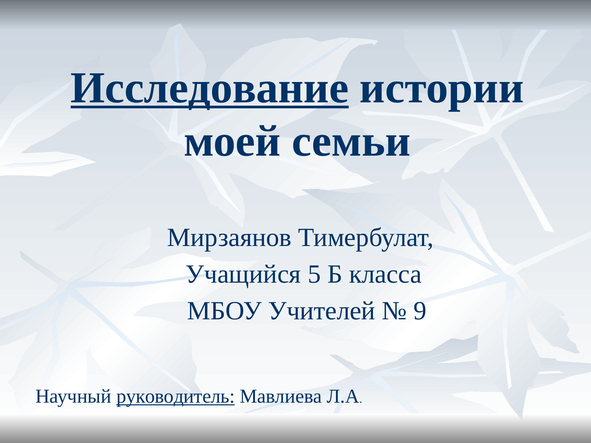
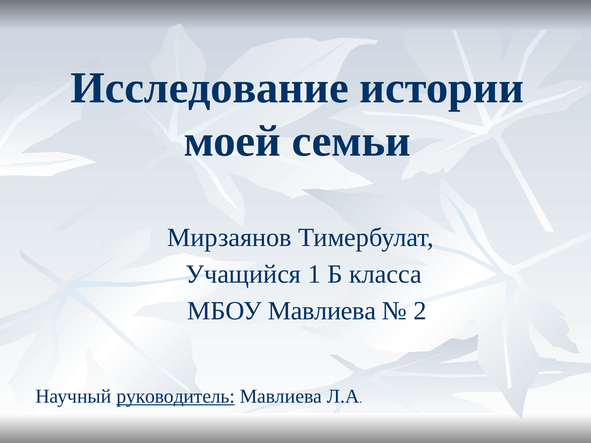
Исследование underline: present -> none (210, 88)
5: 5 -> 1 (314, 274)
МБОУ Учителей: Учителей -> Мавлиева (322, 311)
9: 9 -> 2 (420, 311)
